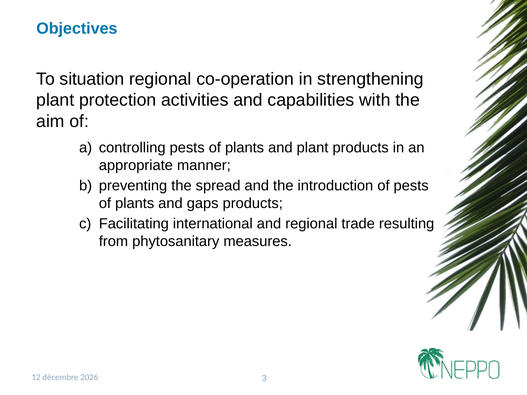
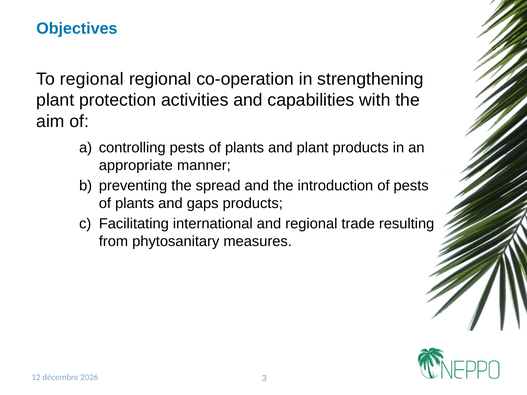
To situation: situation -> regional (92, 79)
